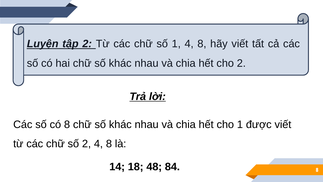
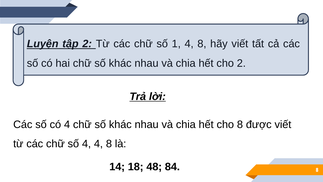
có 8: 8 -> 4 (67, 124)
cho 1: 1 -> 8 (240, 124)
số 2: 2 -> 4 (87, 144)
